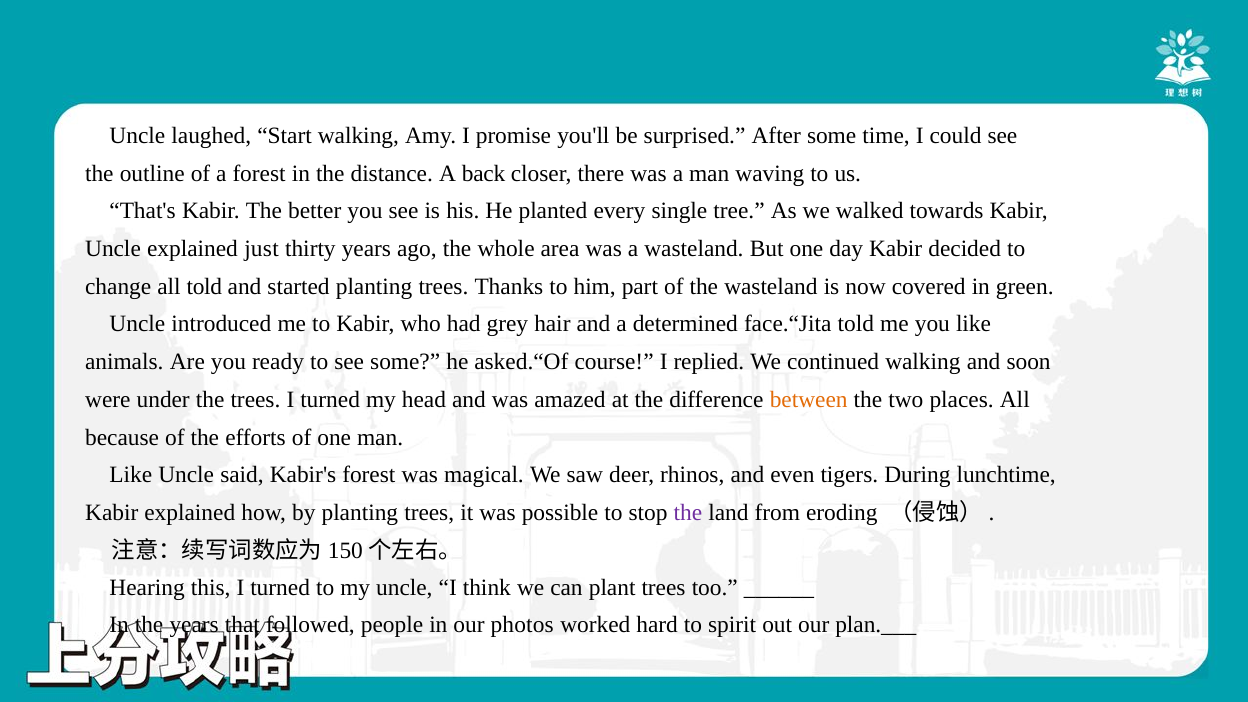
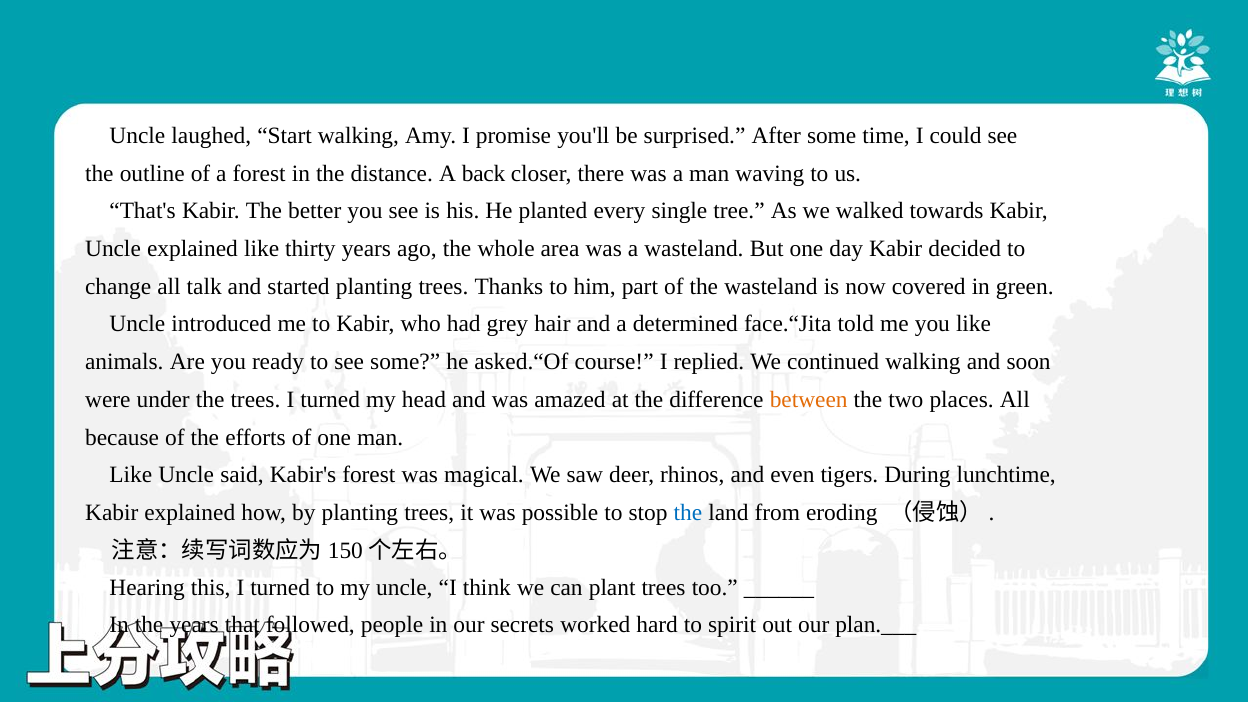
explained just: just -> like (262, 249)
all told: told -> talk (204, 286)
the colour: purple -> blue (688, 513)
photos: photos -> secrets (522, 624)
